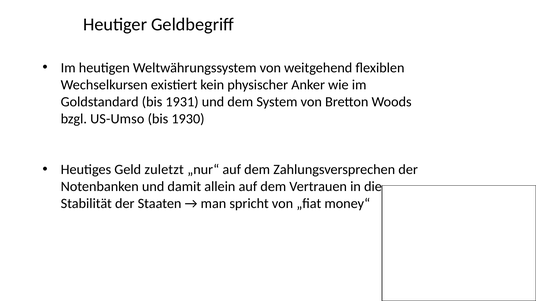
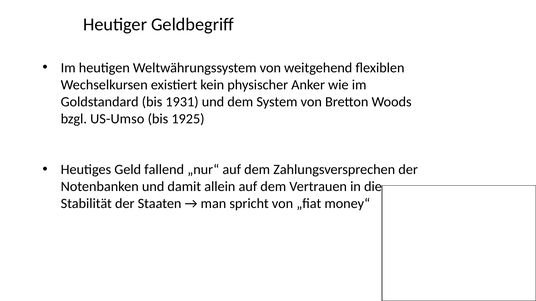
1930: 1930 -> 1925 (188, 119)
zuletzt: zuletzt -> fallend (164, 170)
